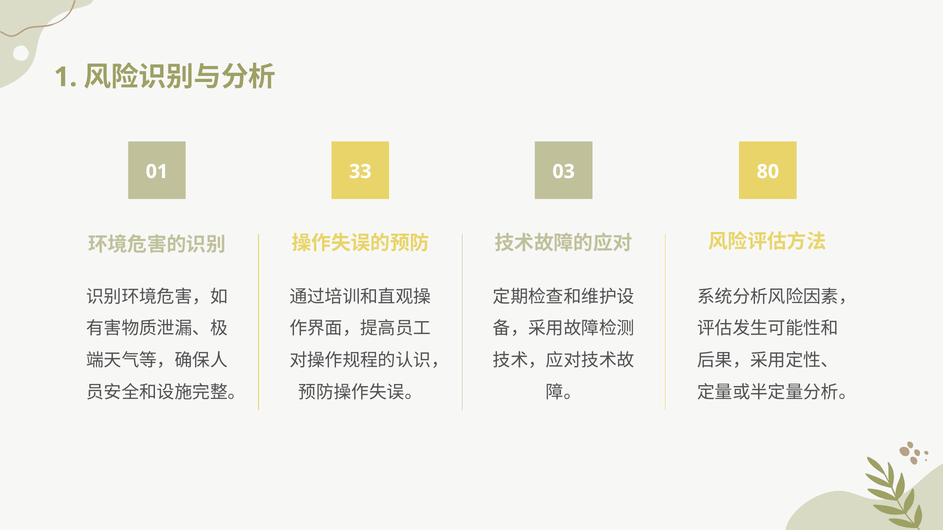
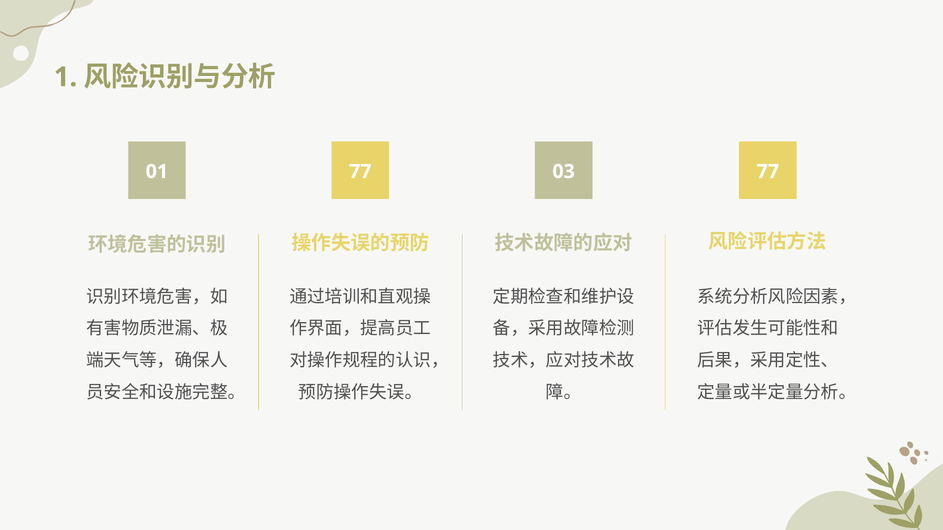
01 33: 33 -> 77 (360, 172)
03 80: 80 -> 77 (768, 172)
